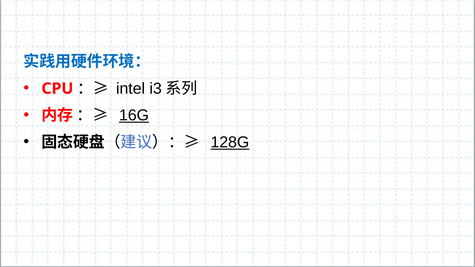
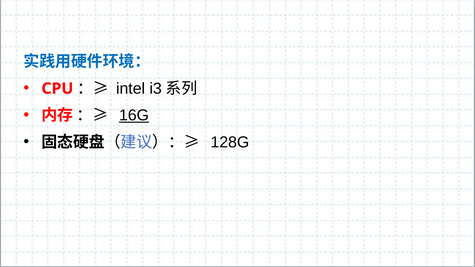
128G underline: present -> none (230, 142)
